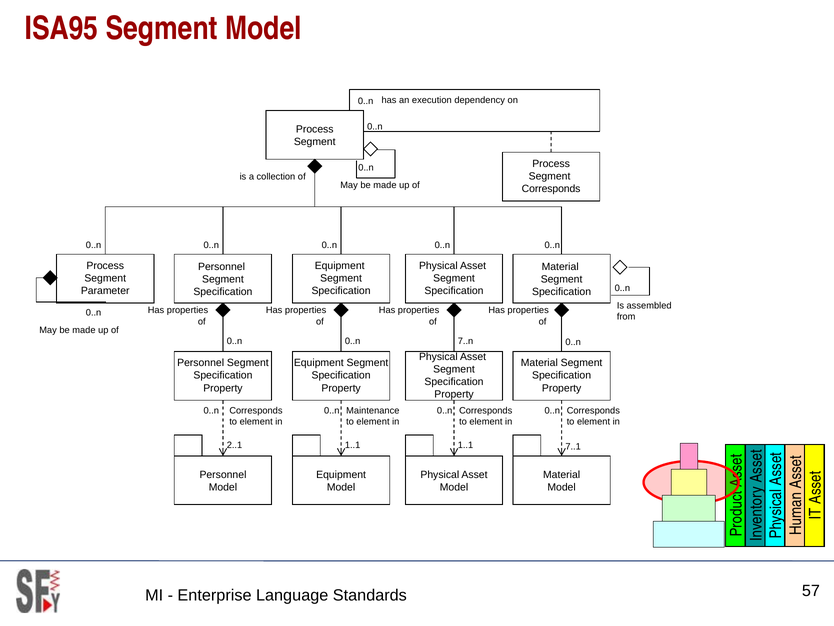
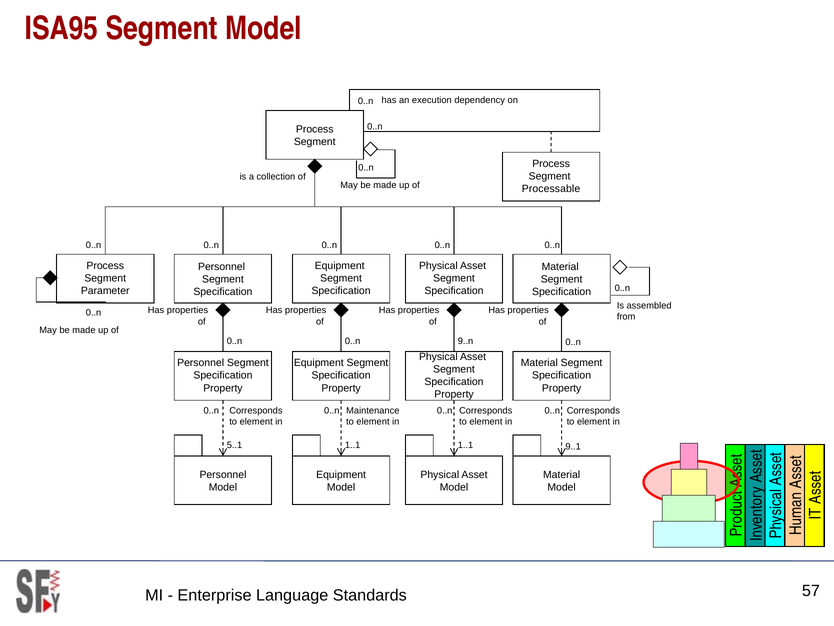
Corresponds: Corresponds -> Processable (551, 189)
7..n: 7..n -> 9..n (466, 341)
2..1: 2..1 -> 5..1 (234, 445)
7..1: 7..1 -> 9..1 (573, 446)
